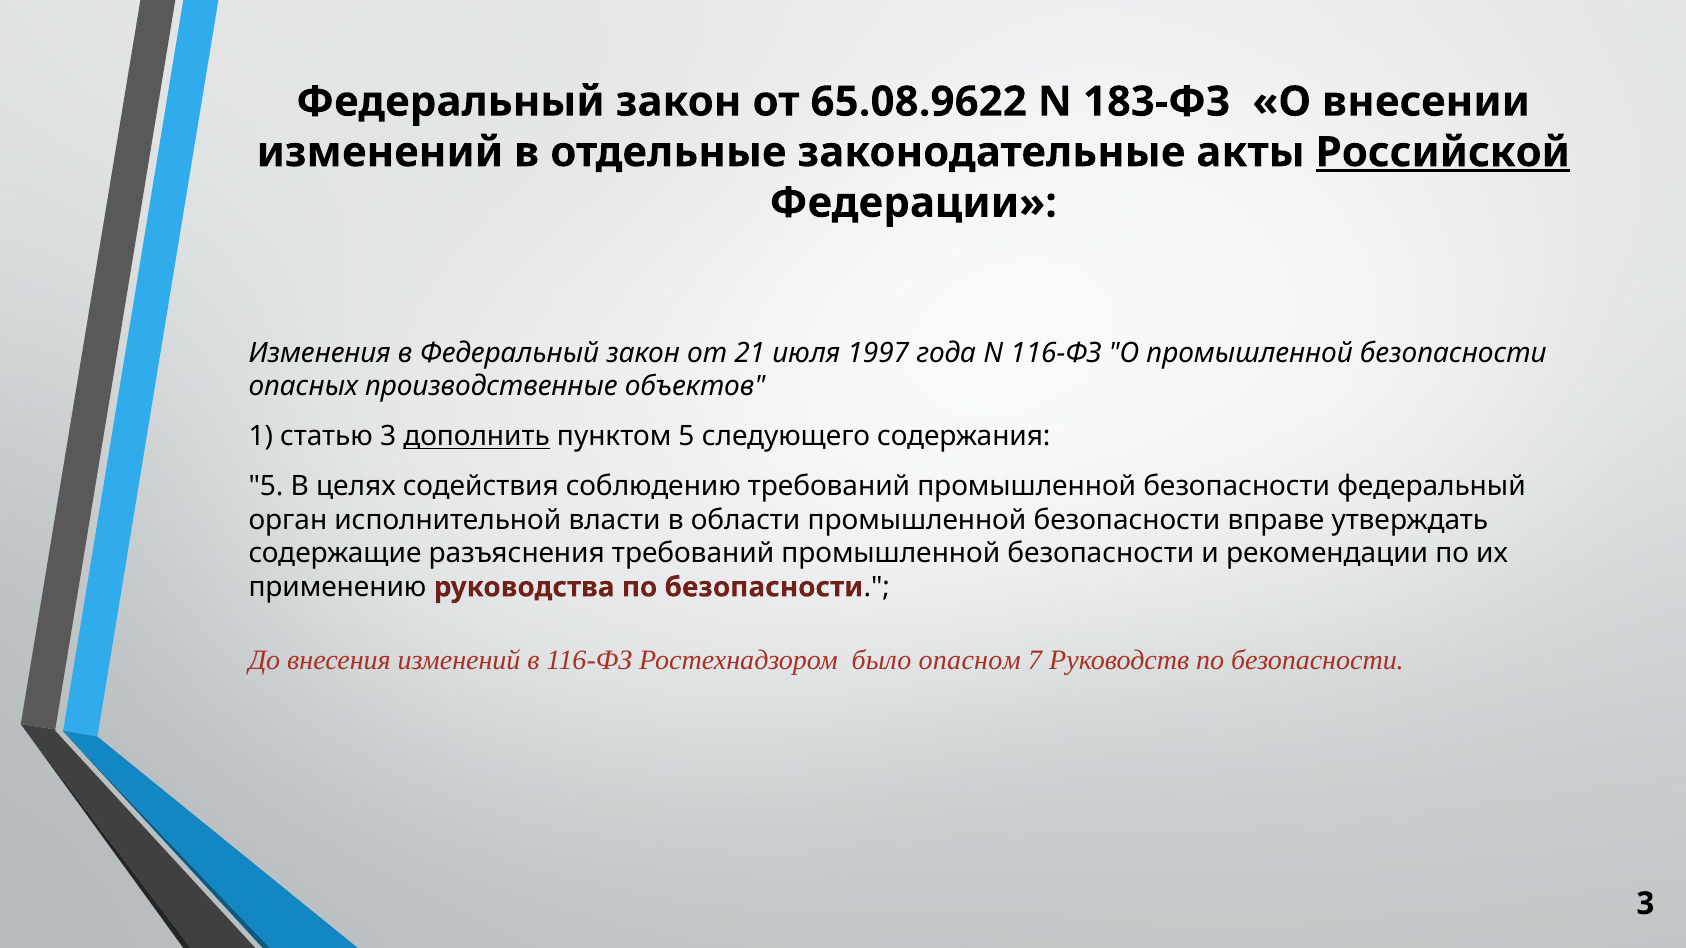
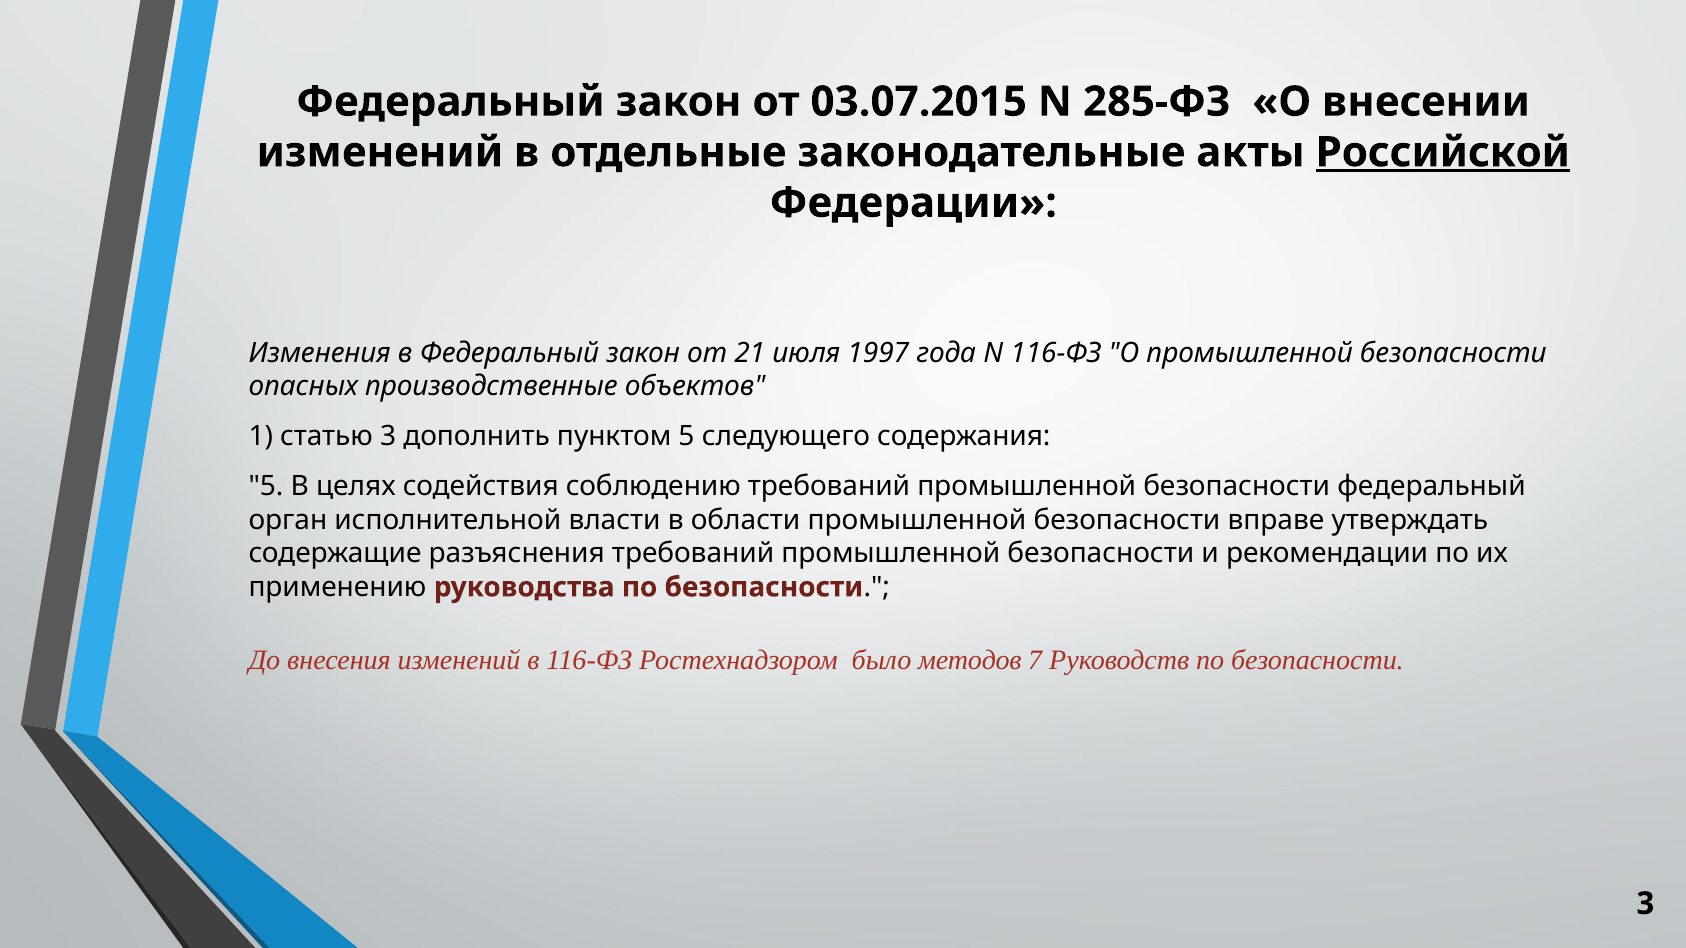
65.08.9622: 65.08.9622 -> 03.07.2015 (919, 102)
183-ФЗ: 183-ФЗ -> 285-ФЗ (1157, 102)
дополнить underline: present -> none (477, 437)
опасном: опасном -> методов (970, 660)
